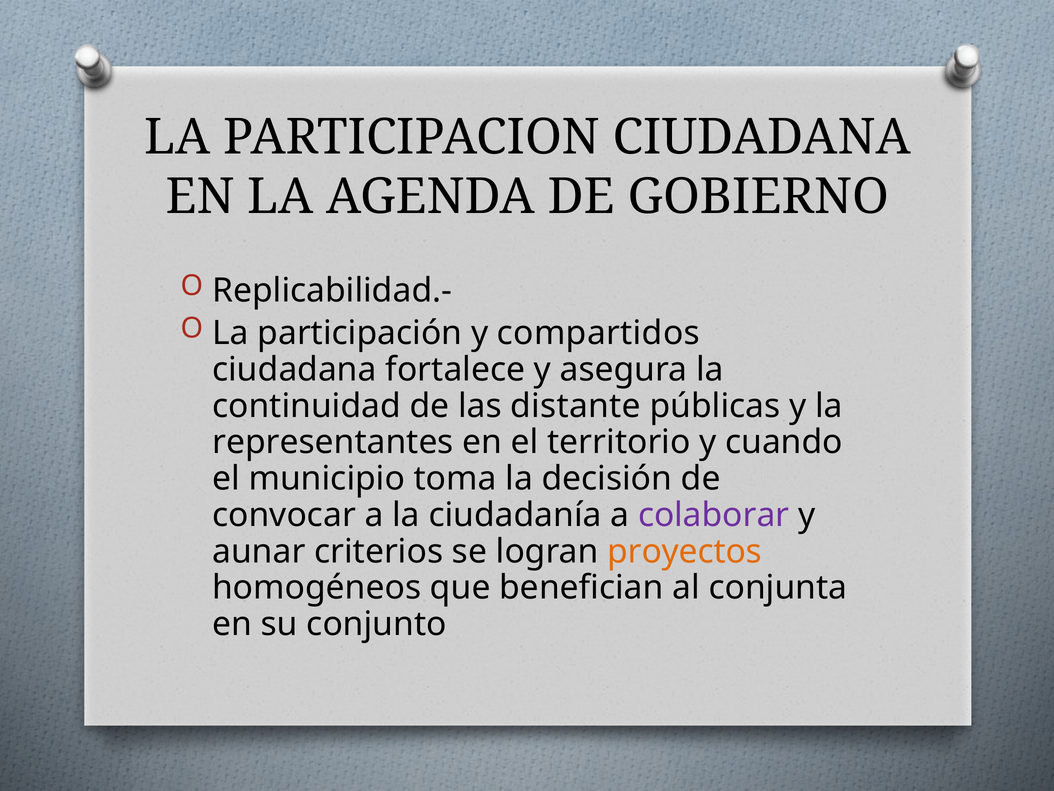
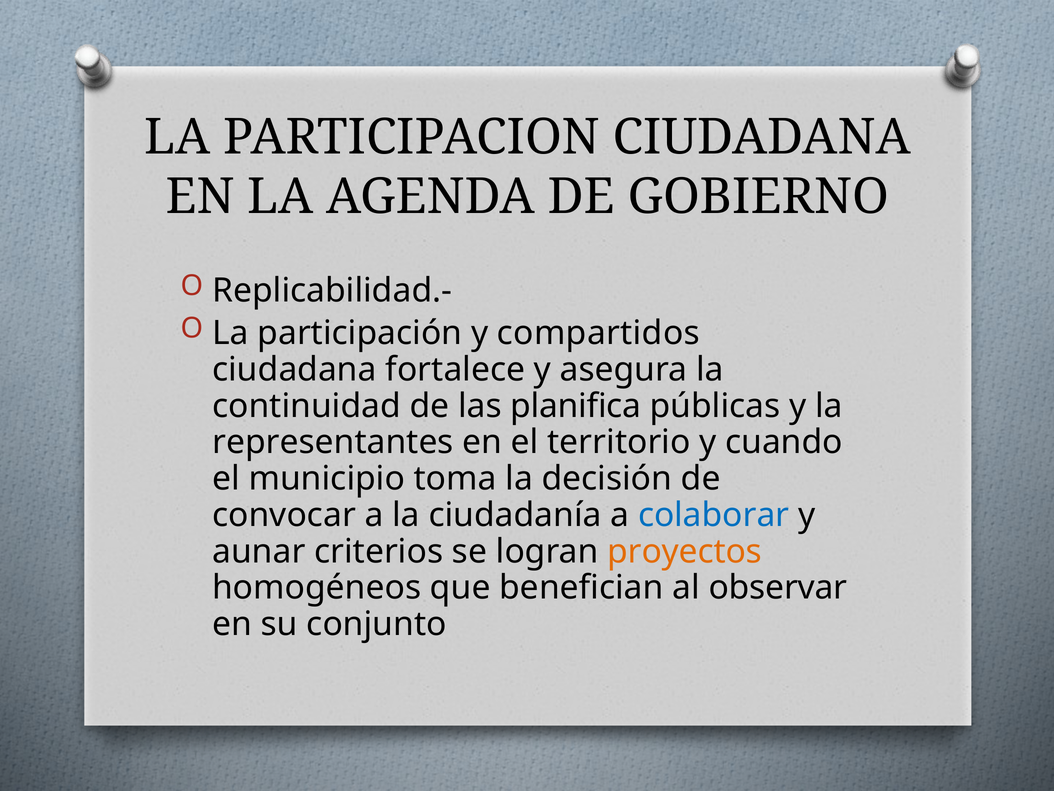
distante: distante -> planifica (576, 406)
colaborar colour: purple -> blue (714, 515)
conjunta: conjunta -> observar (778, 587)
